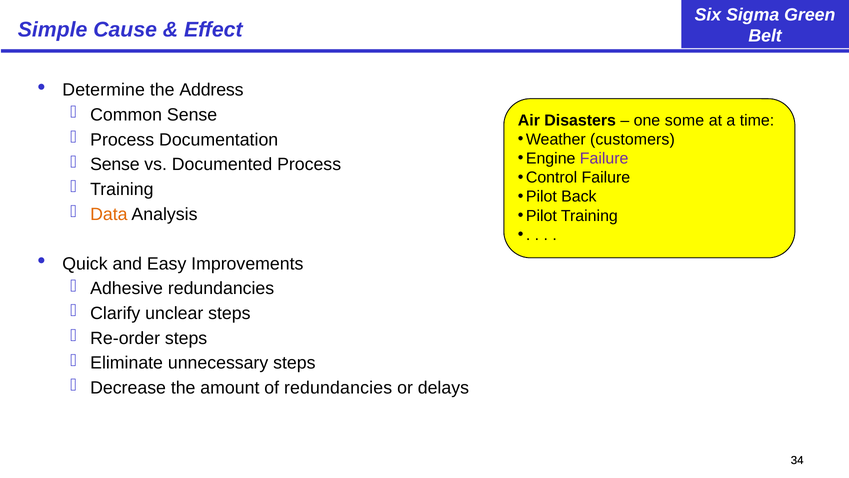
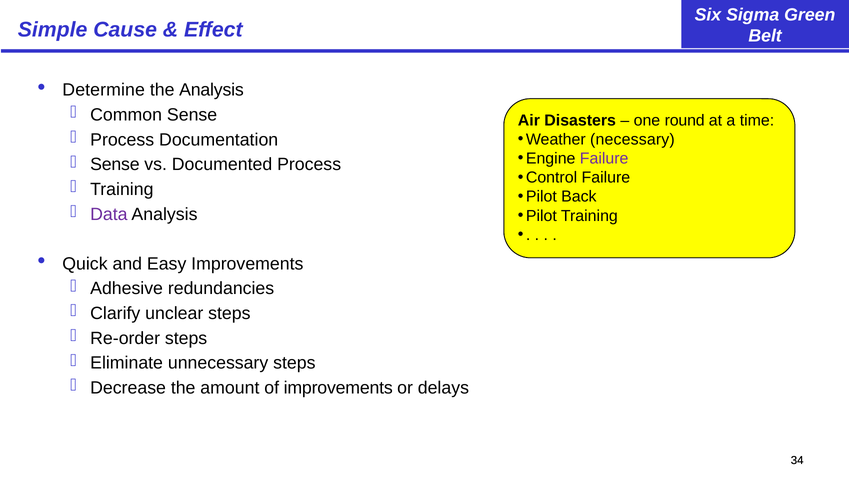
the Address: Address -> Analysis (212, 90)
some: some -> round (685, 120)
customers: customers -> necessary (632, 139)
Data colour: orange -> purple (109, 214)
of redundancies: redundancies -> improvements (338, 388)
